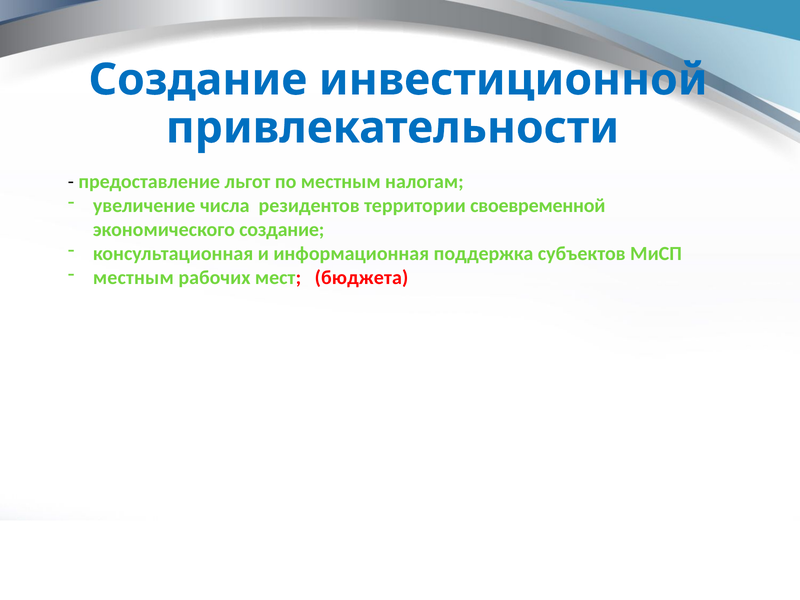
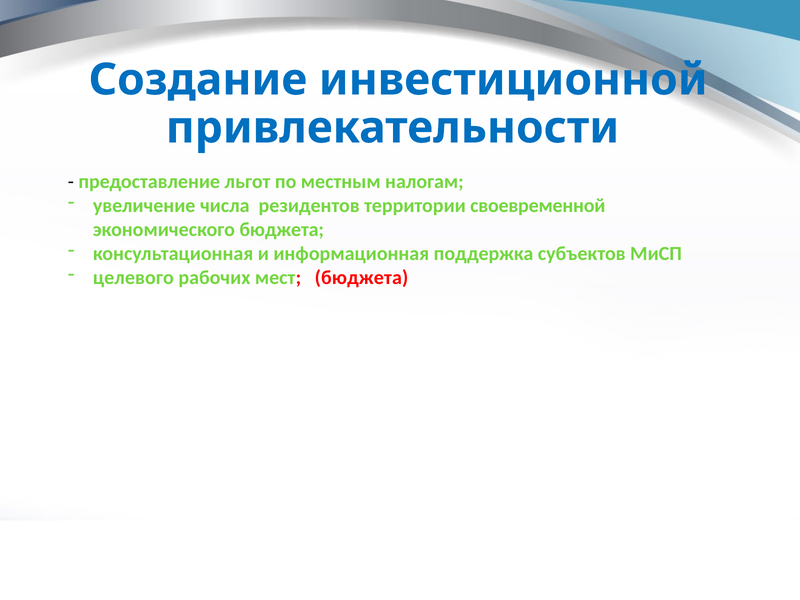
экономического создание: создание -> бюджета (282, 229)
местным: местным -> целевого (133, 277)
